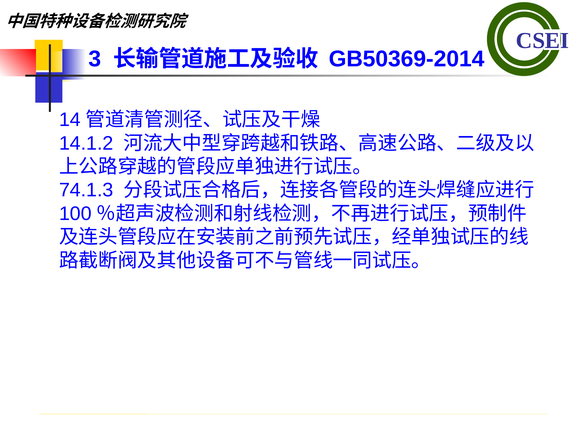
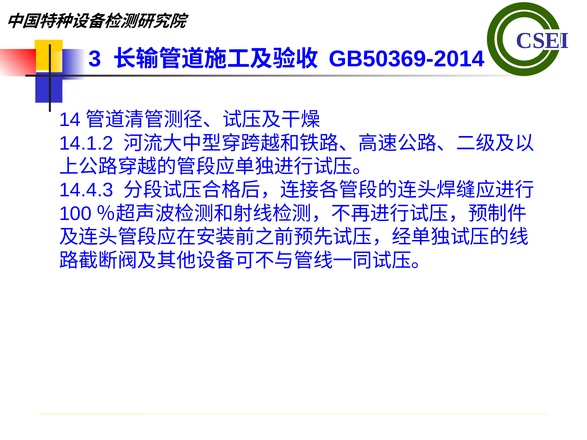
74.1.3: 74.1.3 -> 14.4.3 (86, 190)
